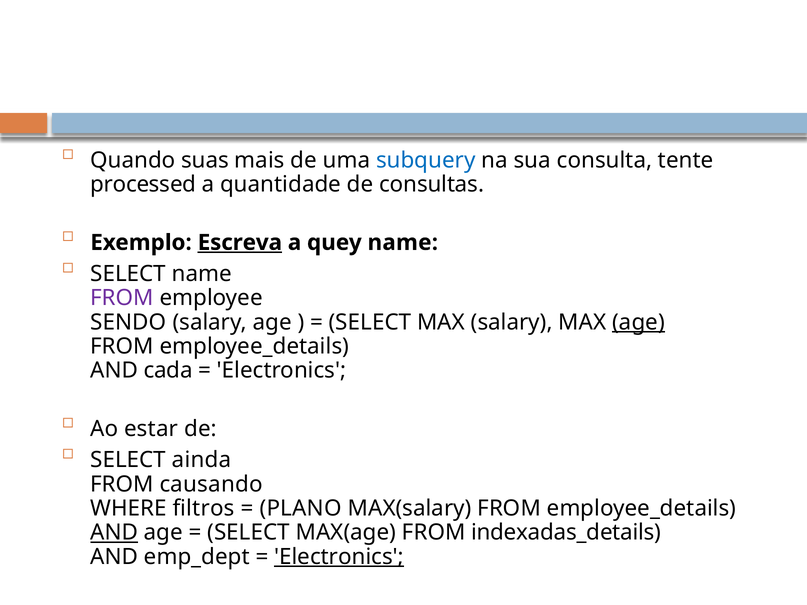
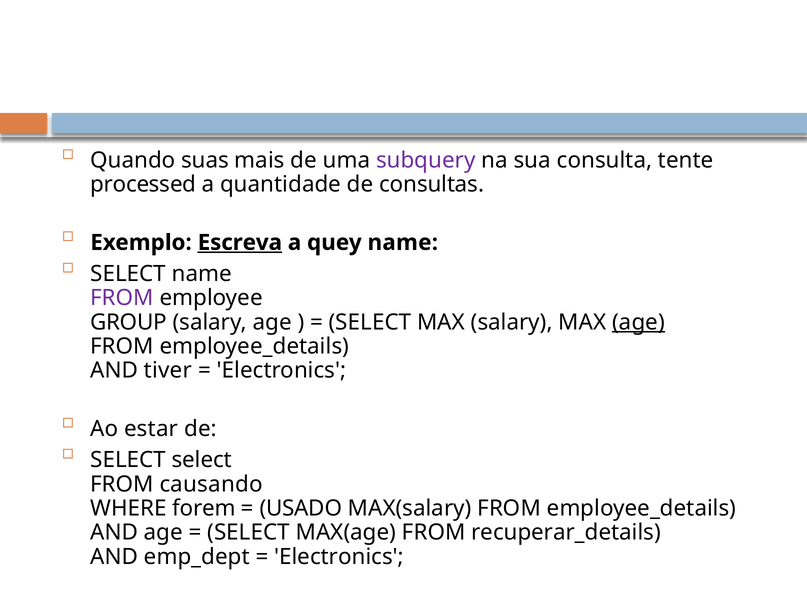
subquery colour: blue -> purple (426, 160)
SENDO: SENDO -> GROUP (129, 322)
cada: cada -> tiver (168, 371)
SELECT ainda: ainda -> select (202, 460)
filtros: filtros -> forem (204, 509)
PLANO: PLANO -> USADO (301, 509)
AND underline: present -> none (114, 533)
indexadas_details: indexadas_details -> recuperar_details (566, 533)
Electronics underline: present -> none (339, 557)
